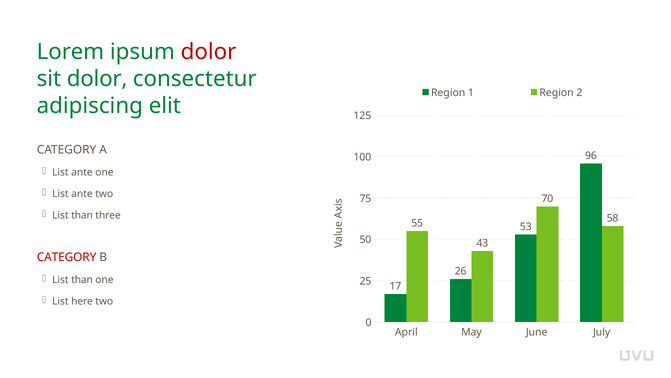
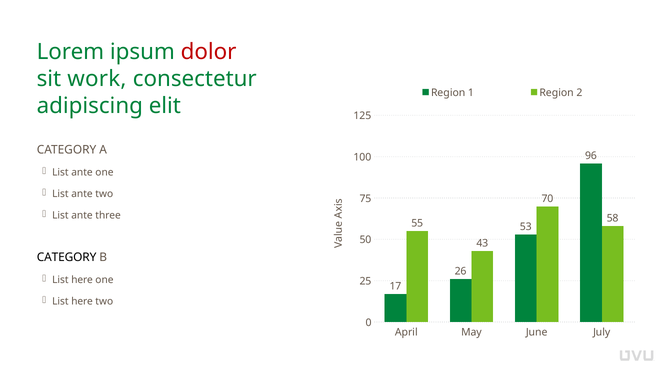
sit dolor: dolor -> work (97, 79)
than: than -> ante (82, 215)
CATEGORY colour: red -> black (67, 257)
than: than -> here (82, 279)
